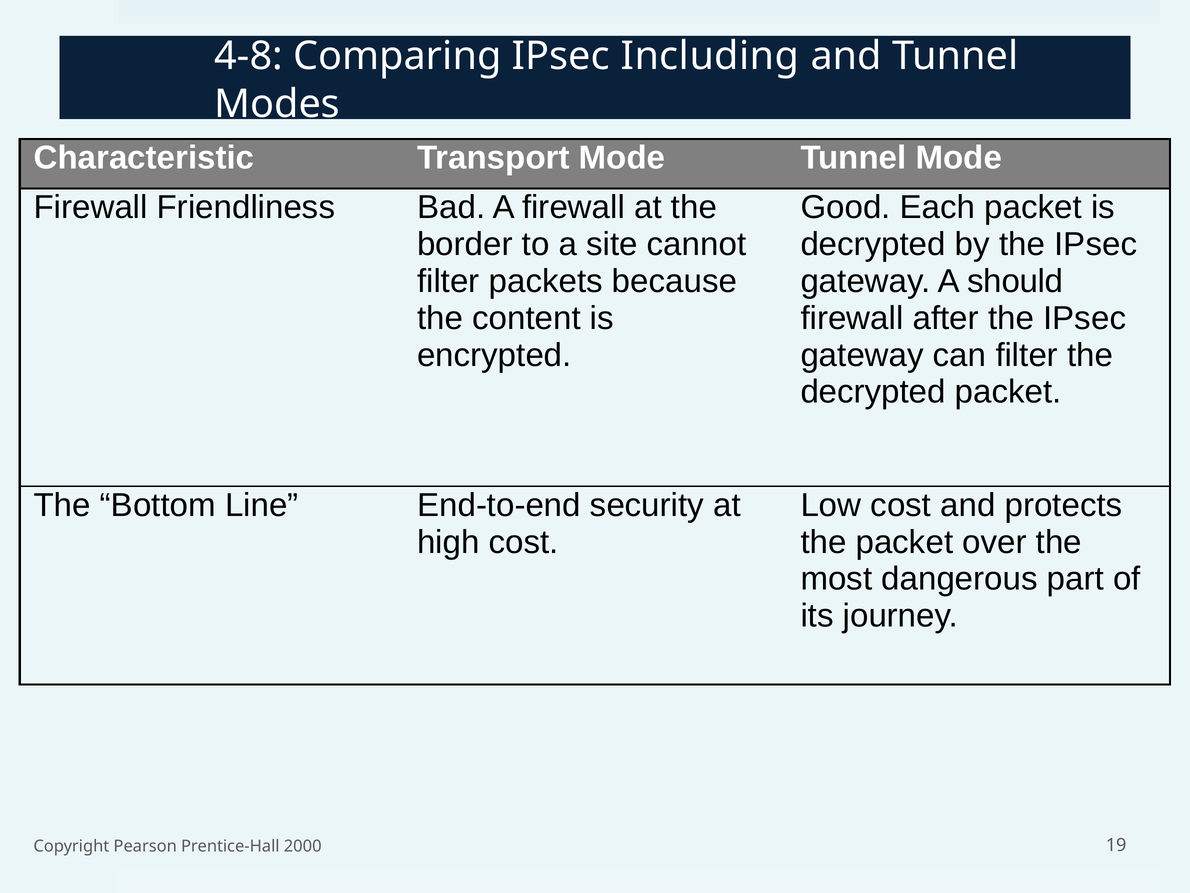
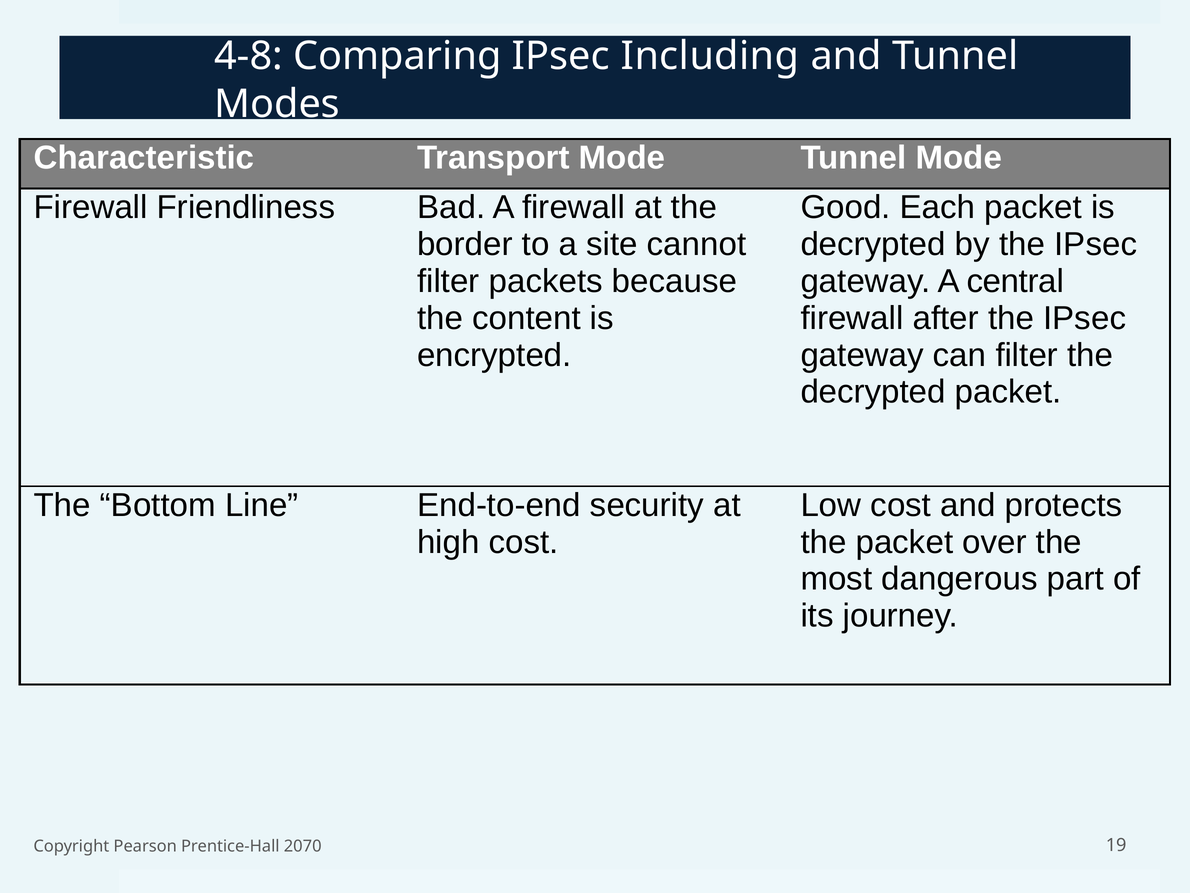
should: should -> central (1015, 281)
2000: 2000 -> 2070 (303, 846)
